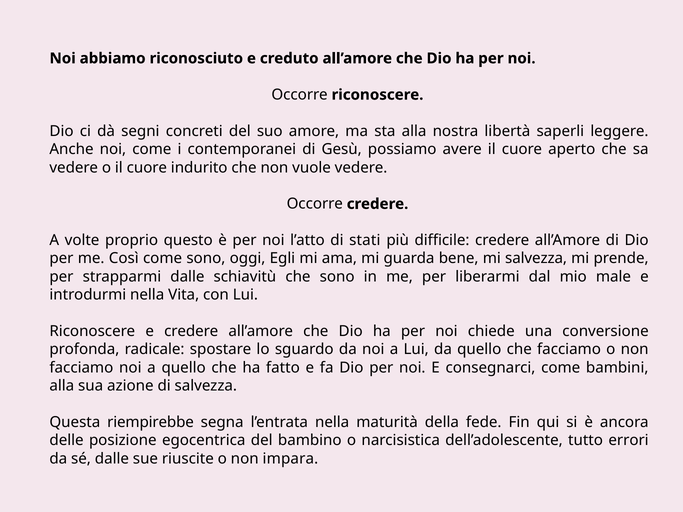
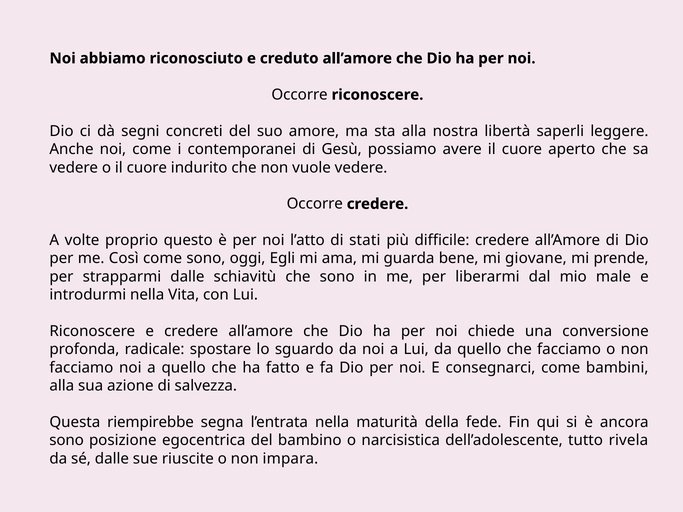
mi salvezza: salvezza -> giovane (536, 259)
delle: delle -> sono (67, 441)
errori: errori -> rivela (628, 441)
